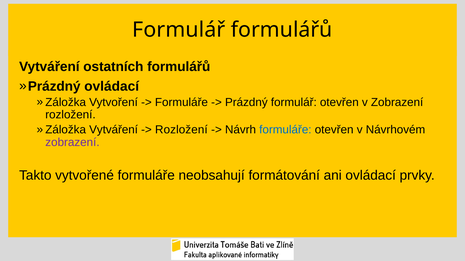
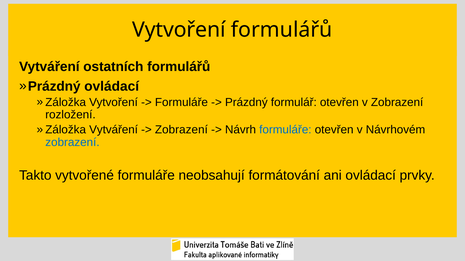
Formulář: Formulář -> Vytvoření (179, 30)
Rozložení: Rozložení -> Zobrazení (181, 130)
zobrazení colour: purple -> blue (72, 143)
